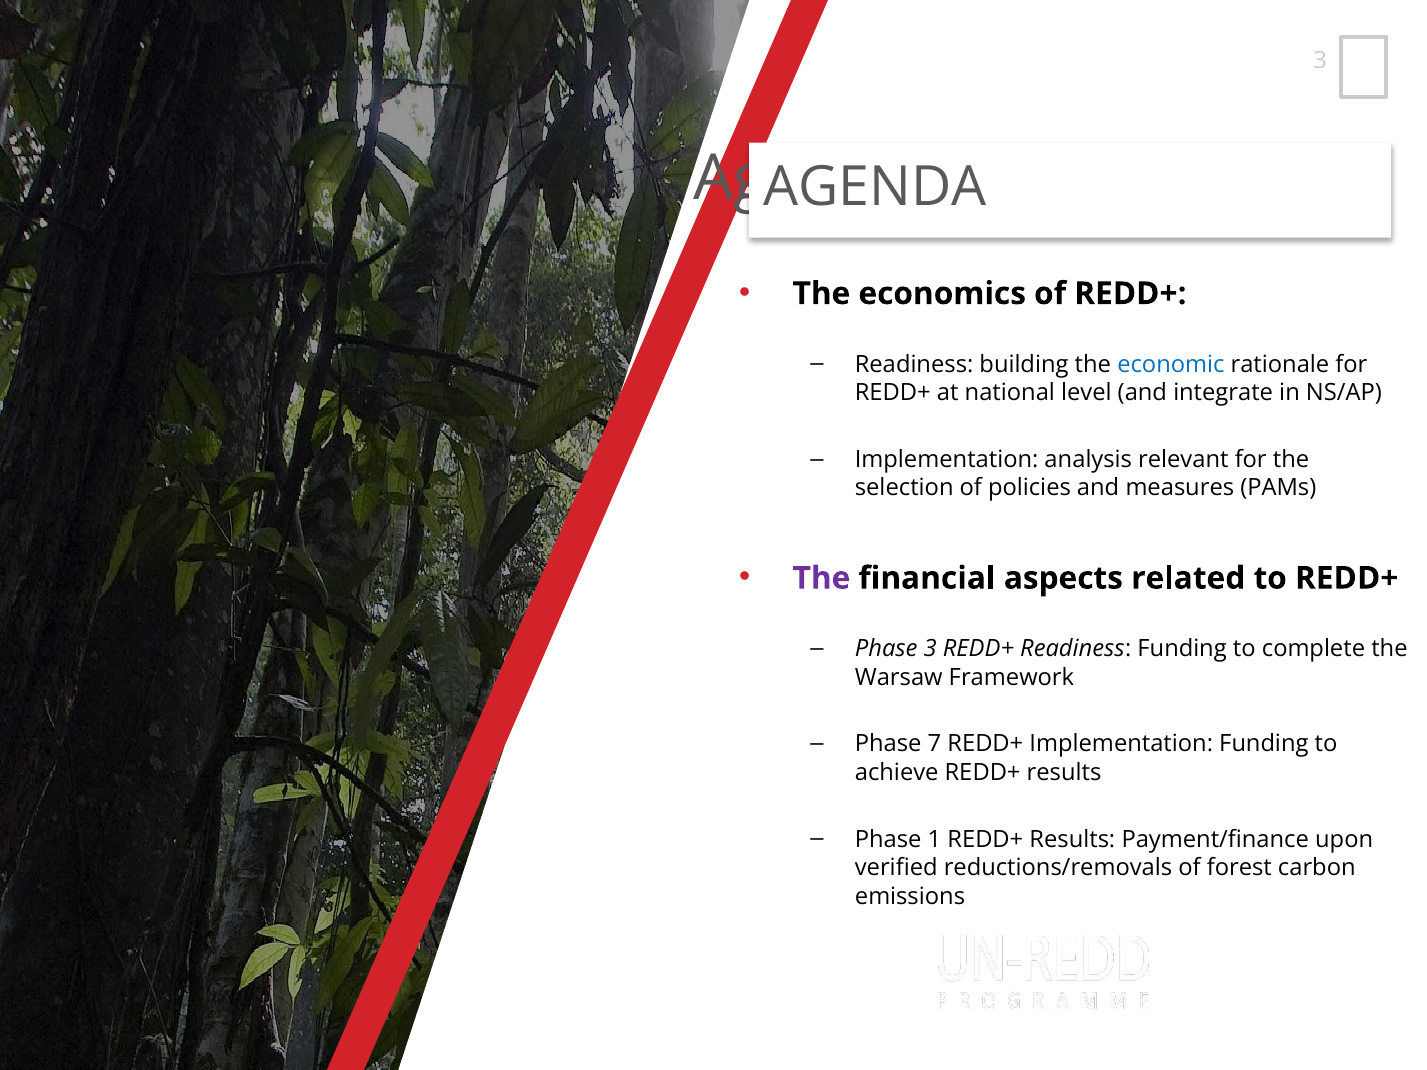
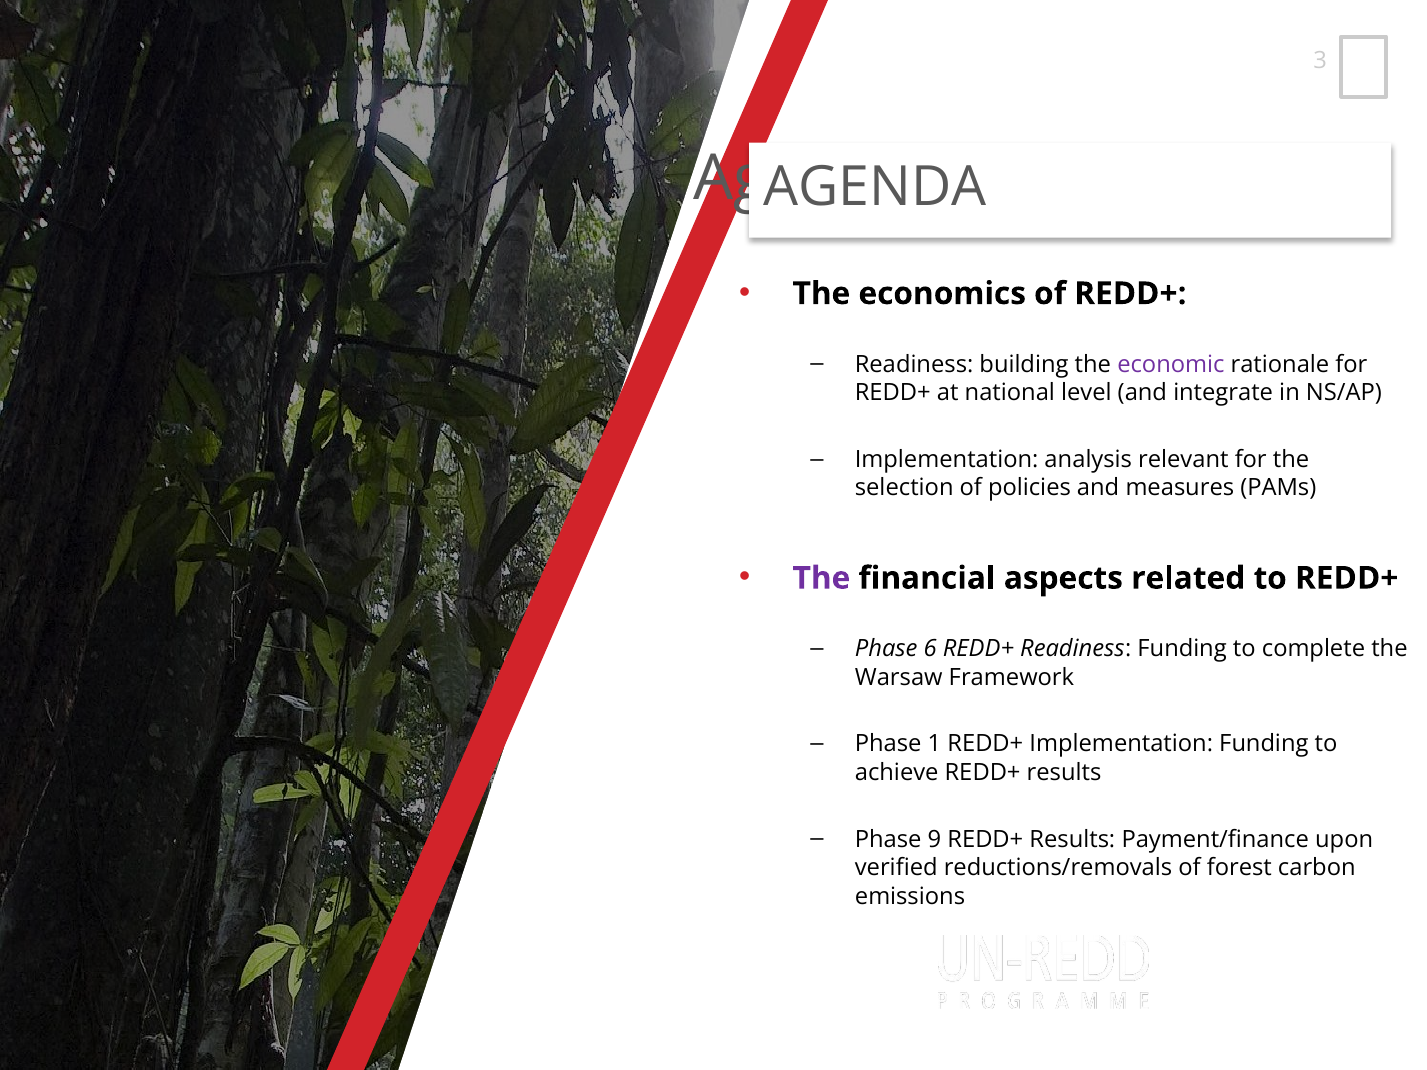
economic colour: blue -> purple (1171, 365)
Phase 3: 3 -> 6 (930, 649)
7: 7 -> 1 (934, 744)
1: 1 -> 9 (934, 839)
